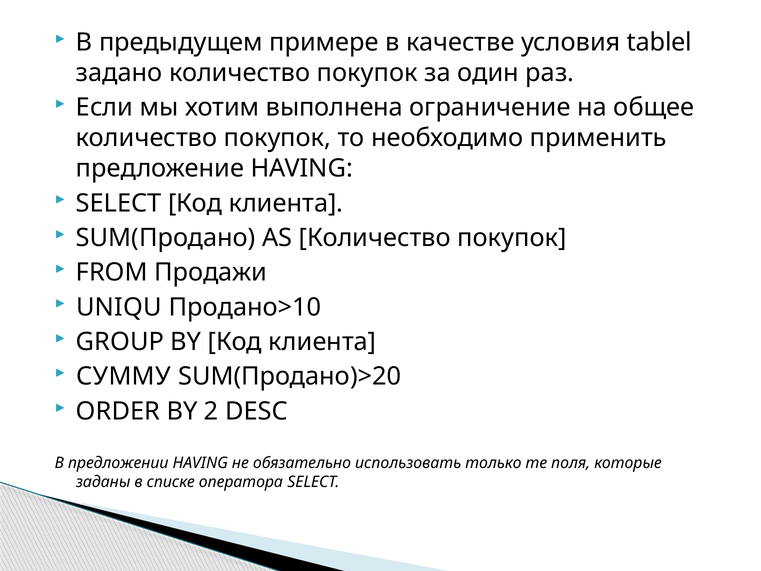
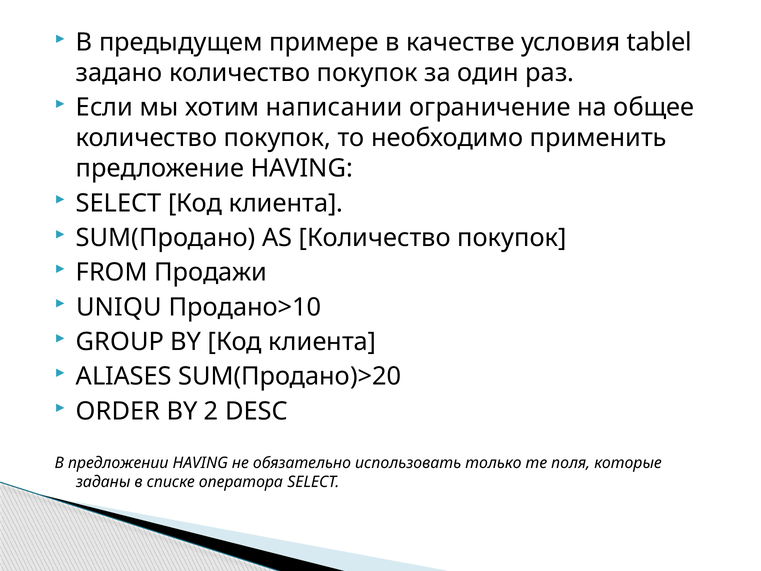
выполнена: выполнена -> написании (334, 108)
СУММУ: СУММУ -> ALIASES (124, 376)
